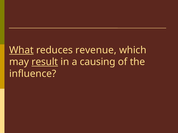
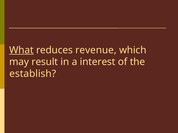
result underline: present -> none (45, 62)
causing: causing -> interest (98, 62)
influence: influence -> establish (33, 74)
